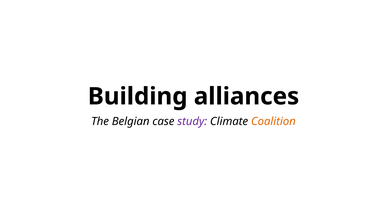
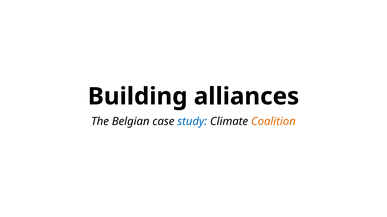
study colour: purple -> blue (192, 122)
